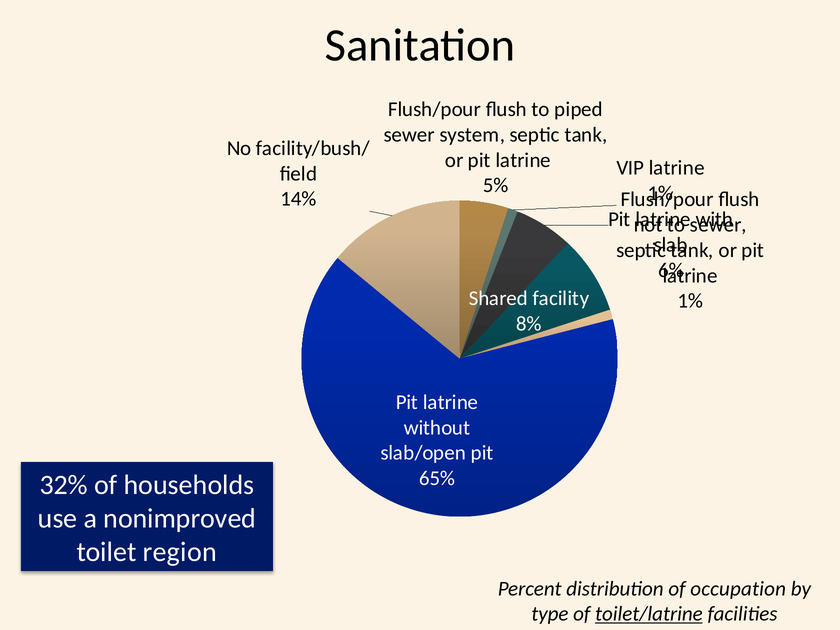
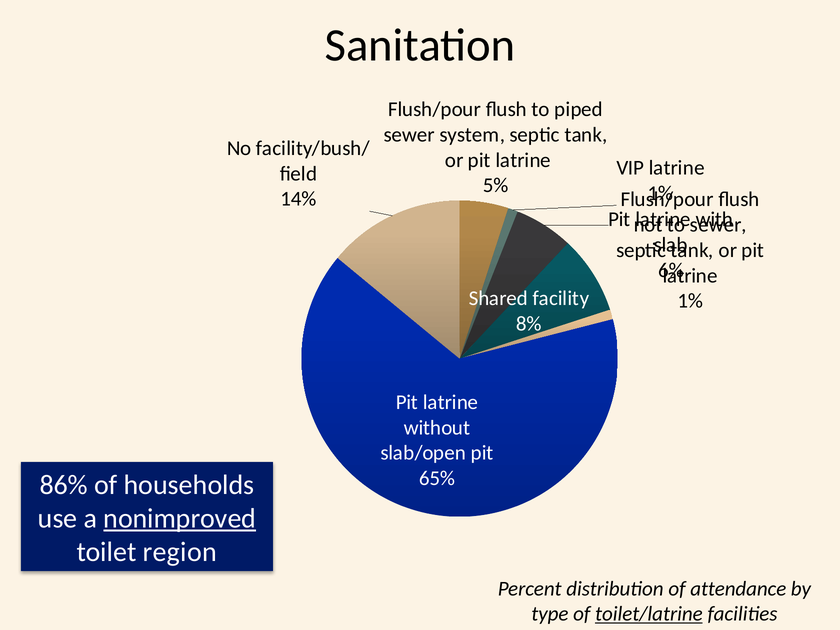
32%: 32% -> 86% (64, 485)
nonimproved underline: none -> present (180, 518)
occupation: occupation -> attendance (738, 589)
